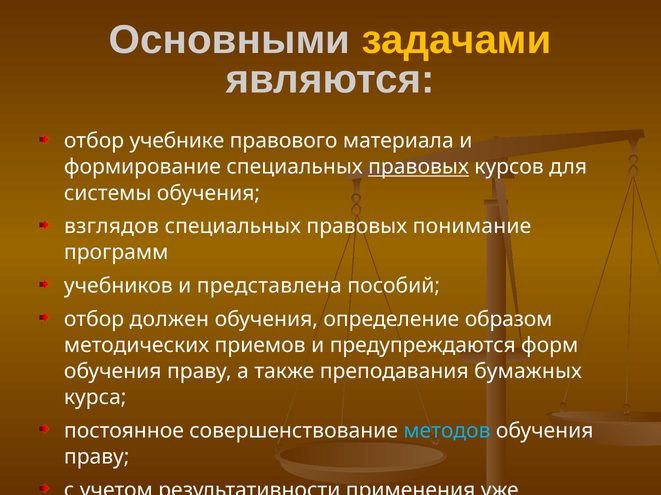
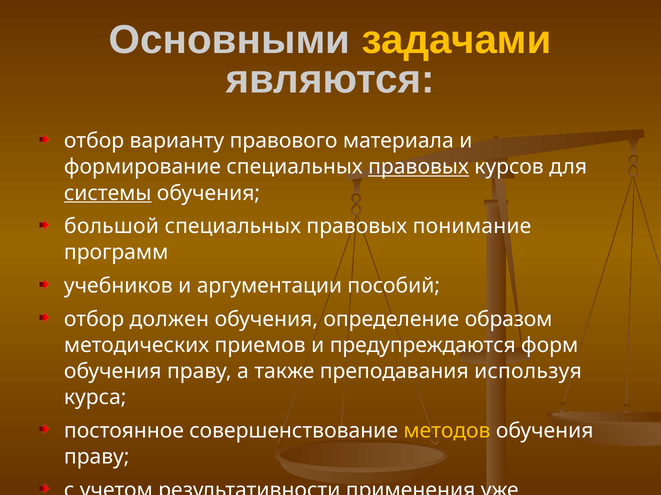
учебнике: учебнике -> варианту (177, 141)
системы underline: none -> present (108, 193)
взглядов: взглядов -> большой (111, 227)
представлена: представлена -> аргументации (269, 286)
бумажных: бумажных -> используя (528, 372)
методов colour: light blue -> yellow (447, 431)
